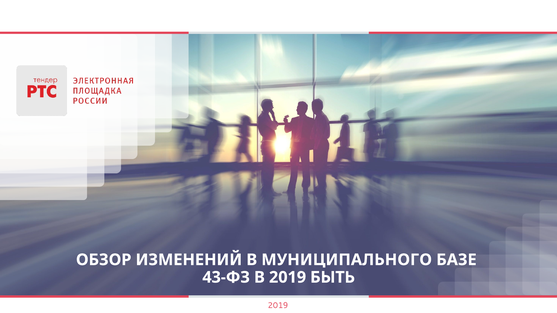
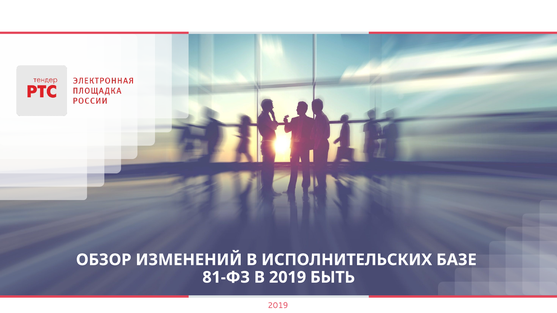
МУНИЦИПАЛЬНОГО: МУНИЦИПАЛЬНОГО -> ИСПОЛНИТЕЛЬСКИХ (347, 260)
43-ФЗ: 43-ФЗ -> 81-ФЗ (226, 278)
